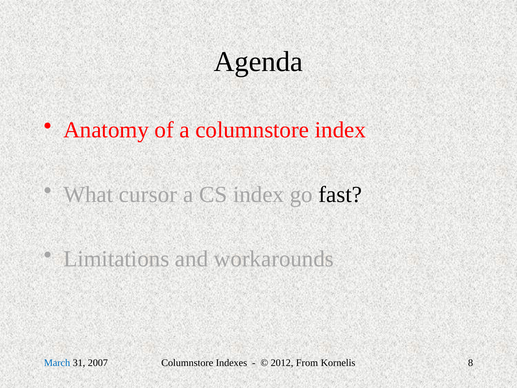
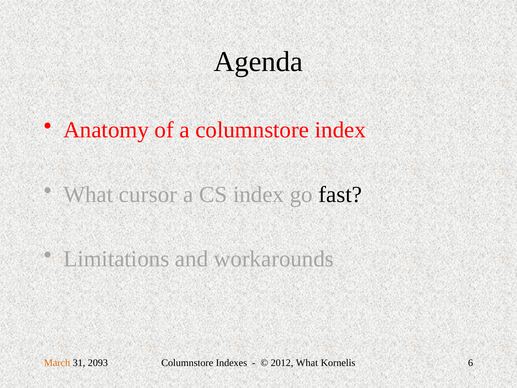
March colour: blue -> orange (57, 363)
2007: 2007 -> 2093 (98, 363)
2012 From: From -> What (307, 363)
8: 8 -> 6 (471, 363)
